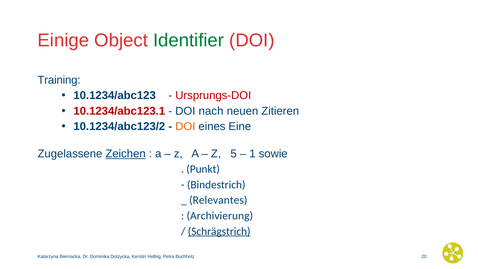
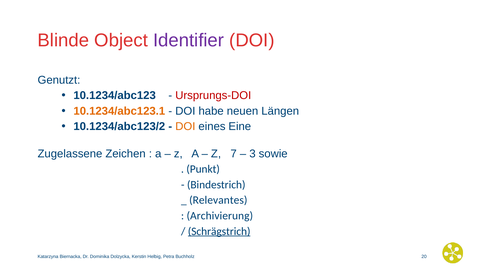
Einige: Einige -> Blinde (63, 40)
Identifier colour: green -> purple (189, 40)
Training: Training -> Genutzt (59, 80)
10.1234/abc123.1 colour: red -> orange (119, 111)
nach: nach -> habe (211, 111)
Zitieren: Zitieren -> Längen (280, 111)
Zeichen underline: present -> none (126, 154)
5: 5 -> 7 (234, 154)
1: 1 -> 3 (252, 154)
